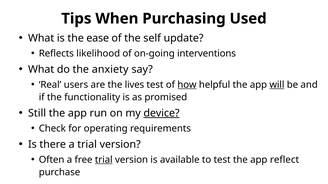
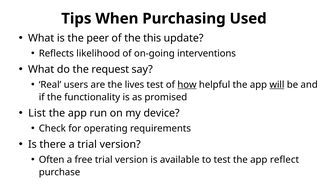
ease: ease -> peer (98, 38)
self: self -> this (152, 38)
anxiety: anxiety -> request (110, 70)
Still: Still -> List (37, 113)
device underline: present -> none (162, 113)
trial underline: present -> none (104, 160)
